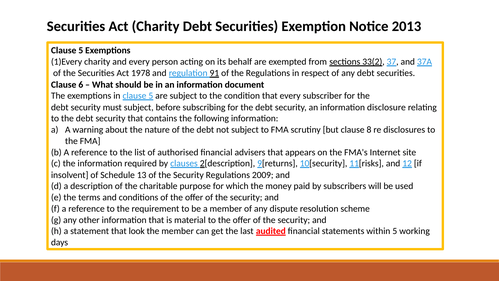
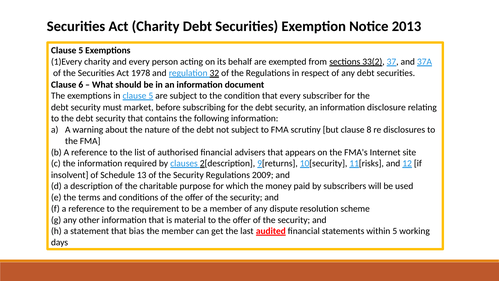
91: 91 -> 32 (214, 73)
must subject: subject -> market (139, 107)
look: look -> bias (137, 231)
